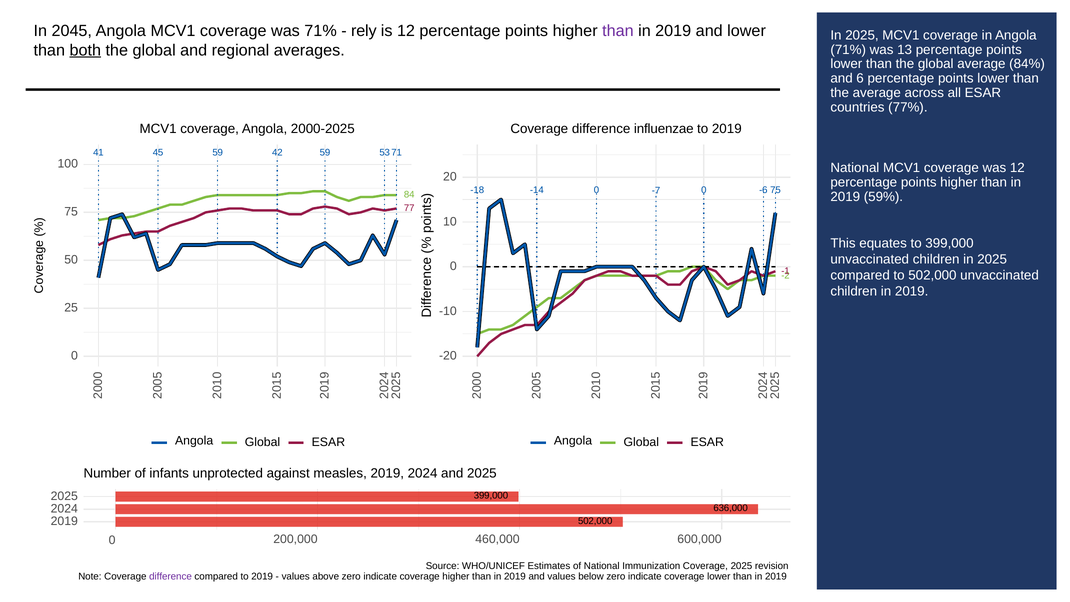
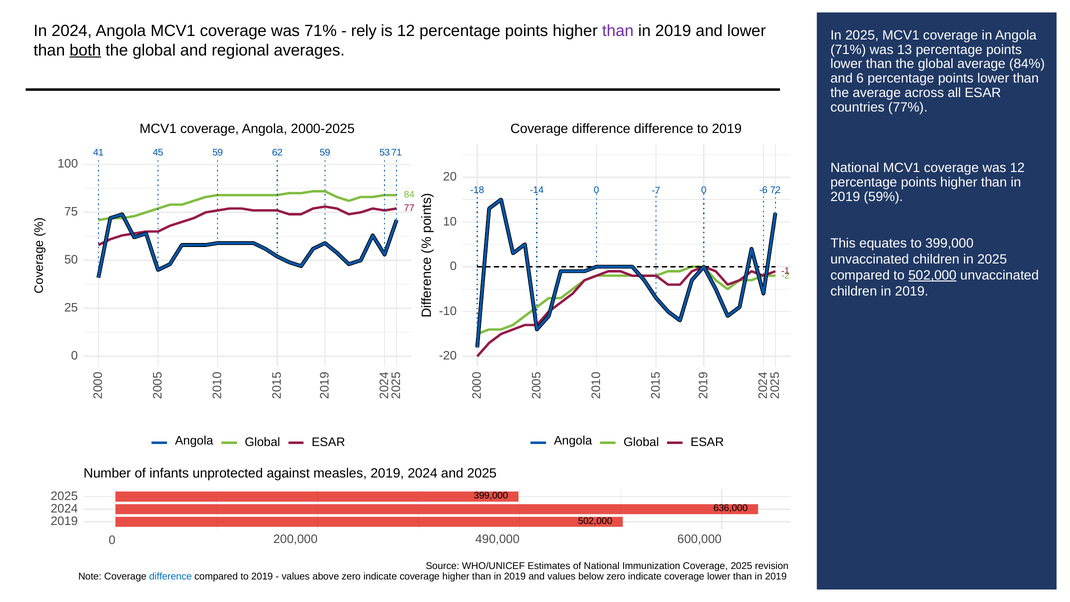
In 2045: 2045 -> 2024 (72, 31)
difference influenzae: influenzae -> difference (664, 129)
42: 42 -> 62 (277, 152)
-6 75: 75 -> 72 (775, 190)
502,000 underline: none -> present (932, 275)
460,000: 460,000 -> 490,000 (497, 539)
difference colour: purple -> blue (170, 576)
